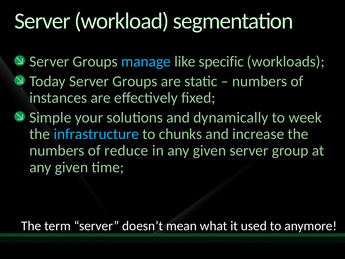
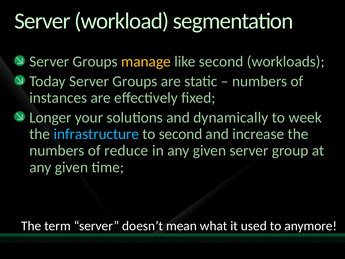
manage colour: light blue -> yellow (146, 62)
like specific: specific -> second (221, 62)
Simple: Simple -> Longer (50, 117)
to chunks: chunks -> second (181, 134)
